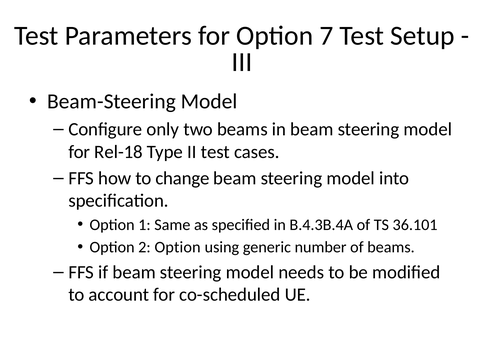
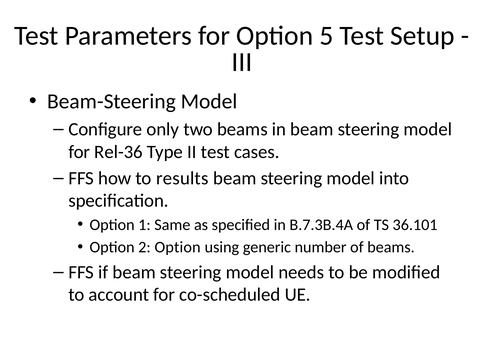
7: 7 -> 5 (326, 36)
Rel-18: Rel-18 -> Rel-36 (119, 152)
change: change -> results (182, 178)
B.4.3B.4A: B.4.3B.4A -> B.7.3B.4A (321, 225)
